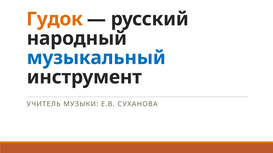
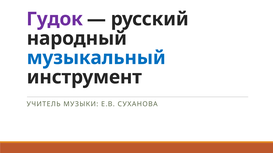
Гудок colour: orange -> purple (55, 19)
